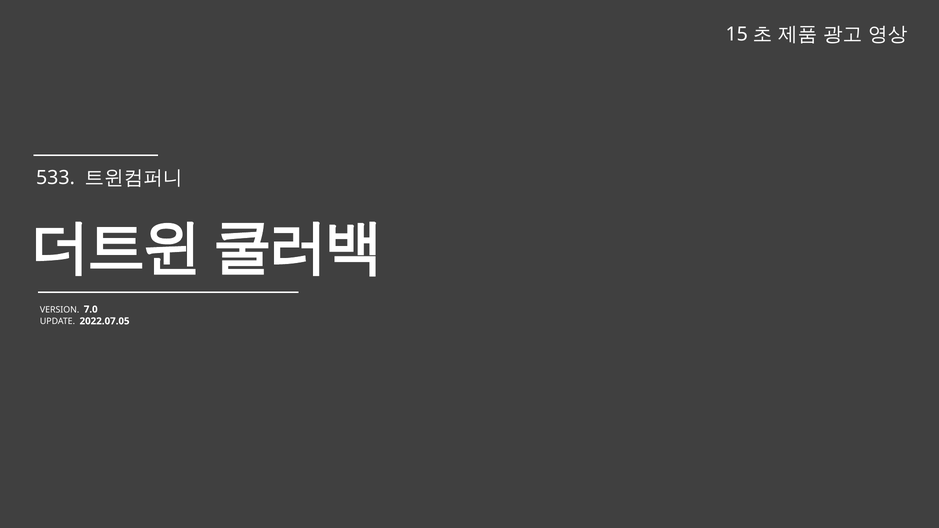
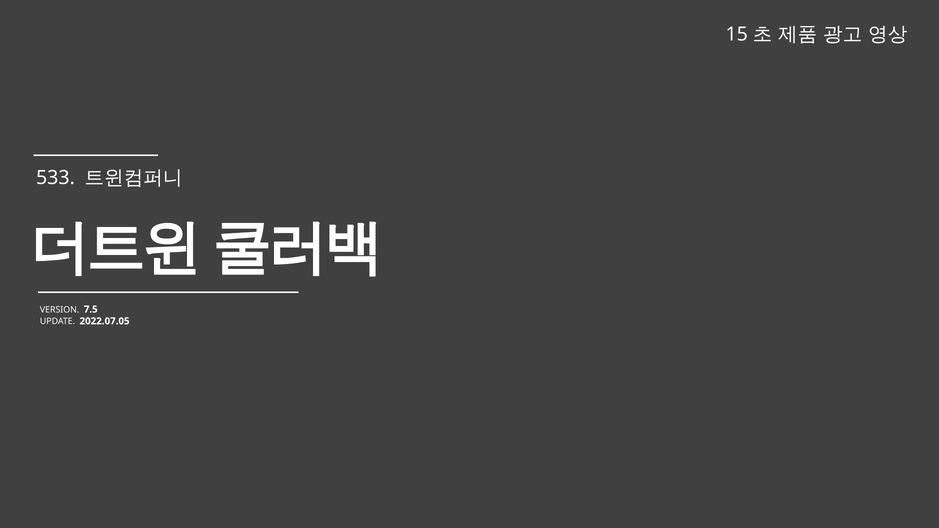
7.0: 7.0 -> 7.5 (91, 309)
